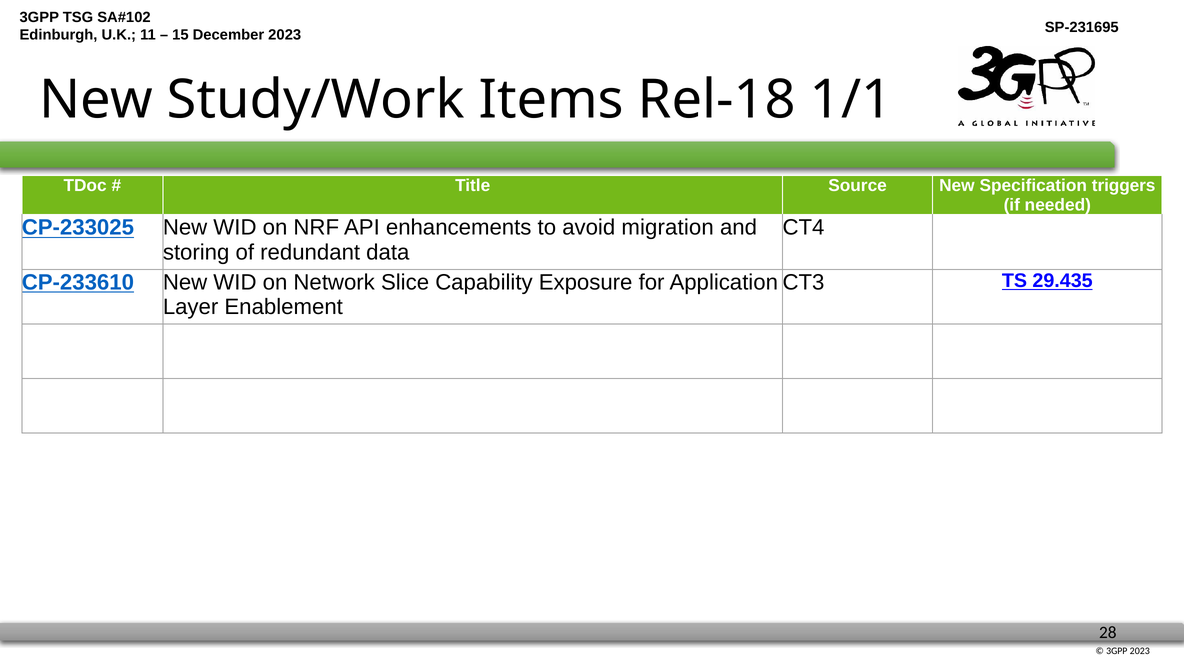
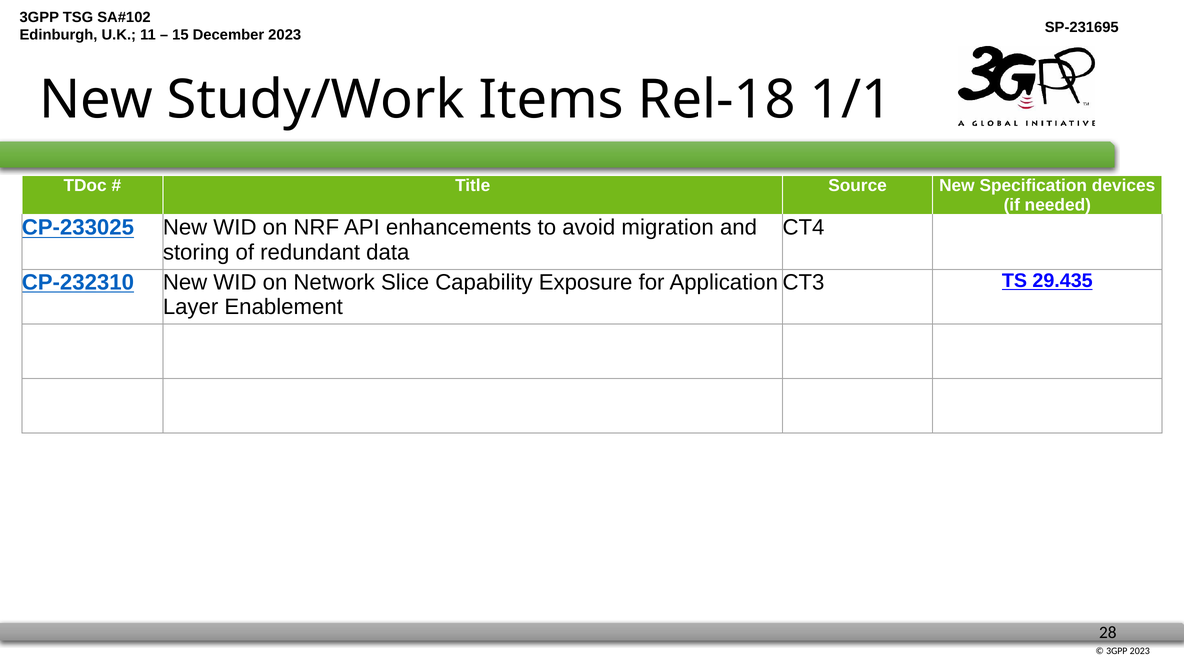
triggers: triggers -> devices (1124, 186)
CP-233610: CP-233610 -> CP-232310 (78, 282)
